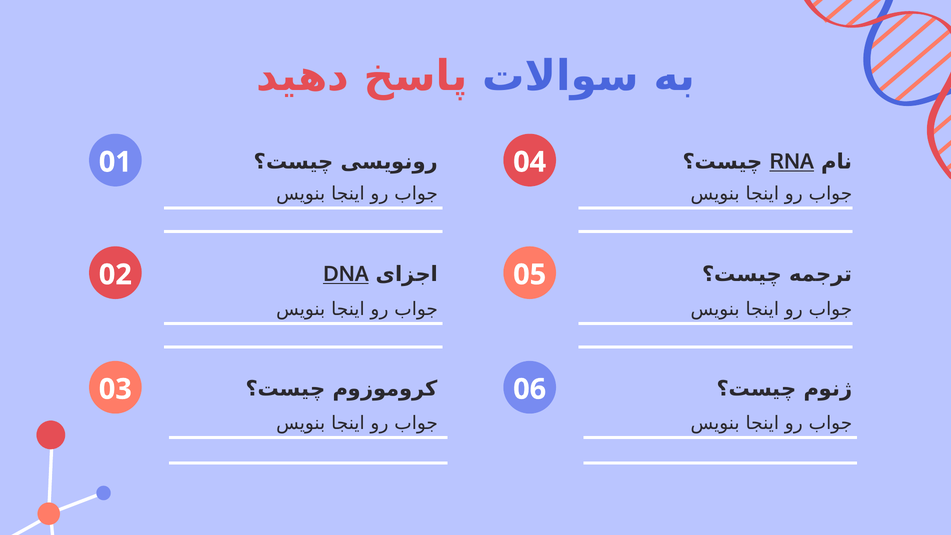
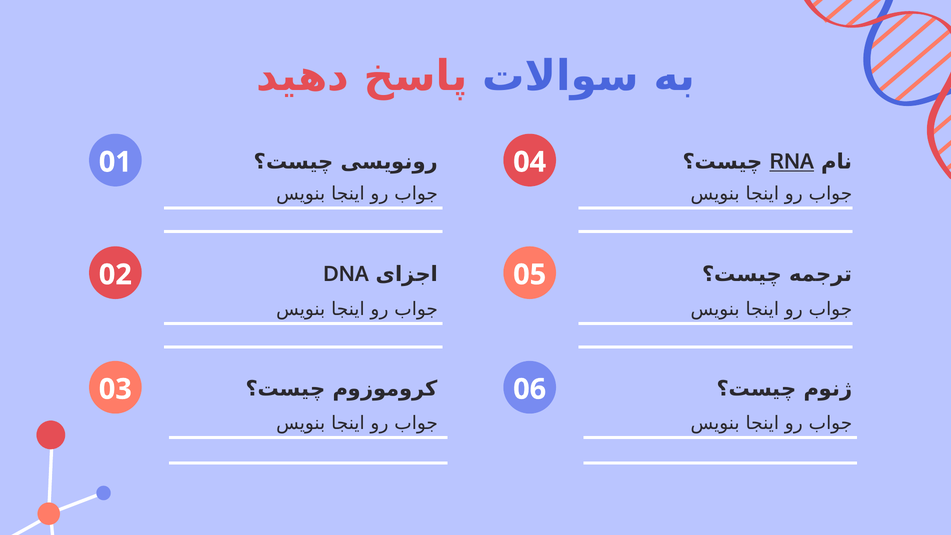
DNA underline: present -> none (346, 274)
